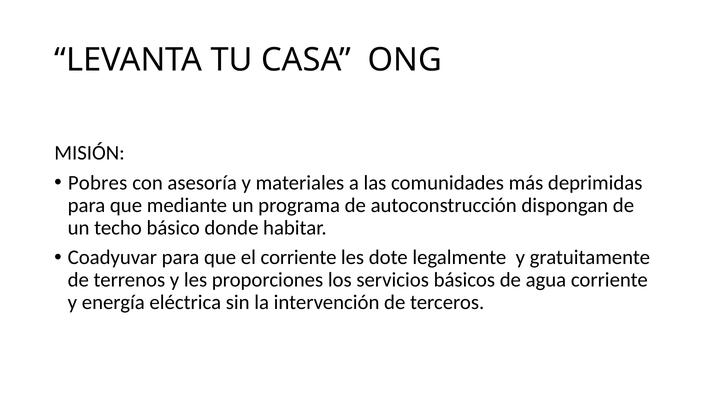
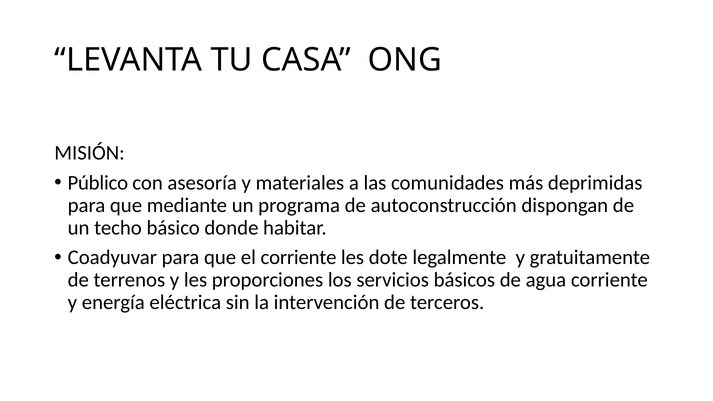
Pobres: Pobres -> Público (98, 183)
